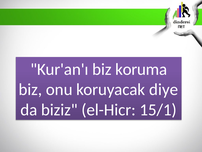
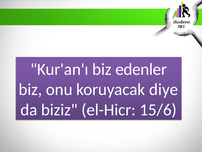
koruma: koruma -> edenler (141, 69)
15/1: 15/1 -> 15/6 (158, 109)
